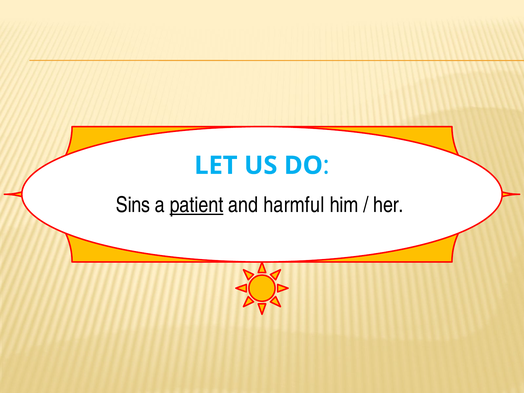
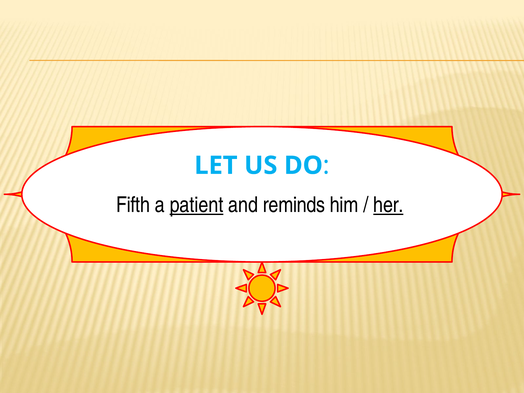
Sins: Sins -> Fifth (133, 205)
harmful: harmful -> reminds (294, 205)
her underline: none -> present (388, 205)
